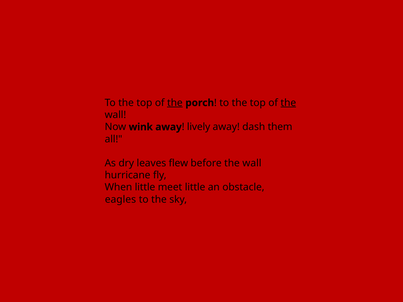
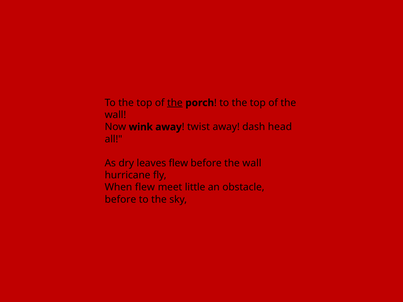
the underline: present -> none (288, 103)
lively: lively -> twist (199, 127)
them: them -> head (280, 127)
When little: little -> flew (145, 187)
eagles: eagles -> before (120, 200)
